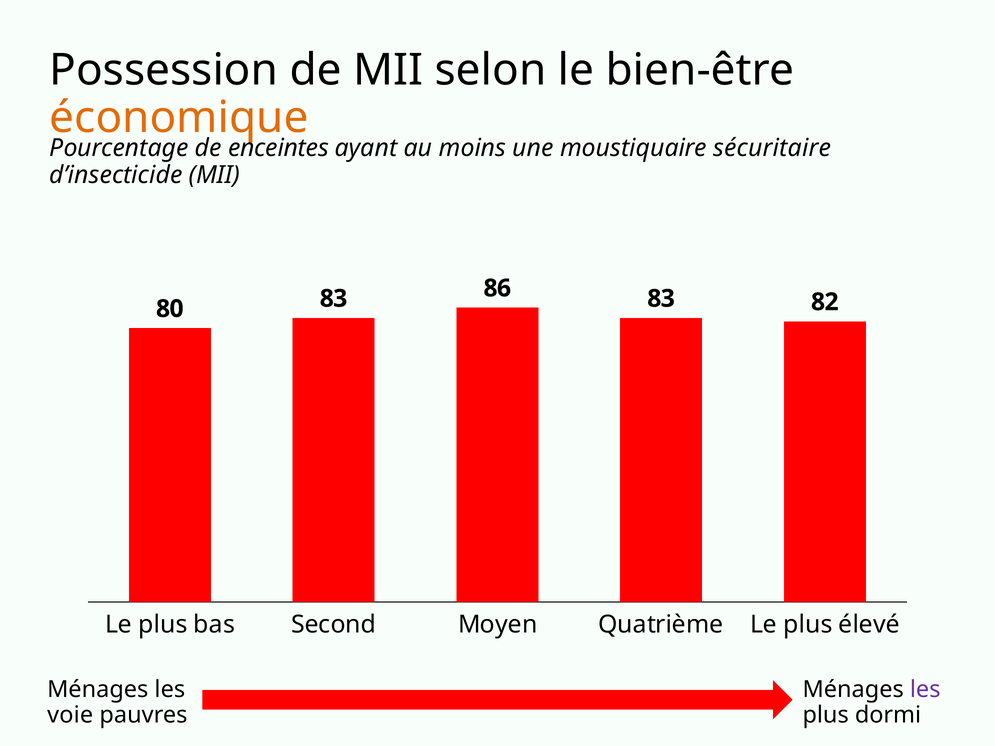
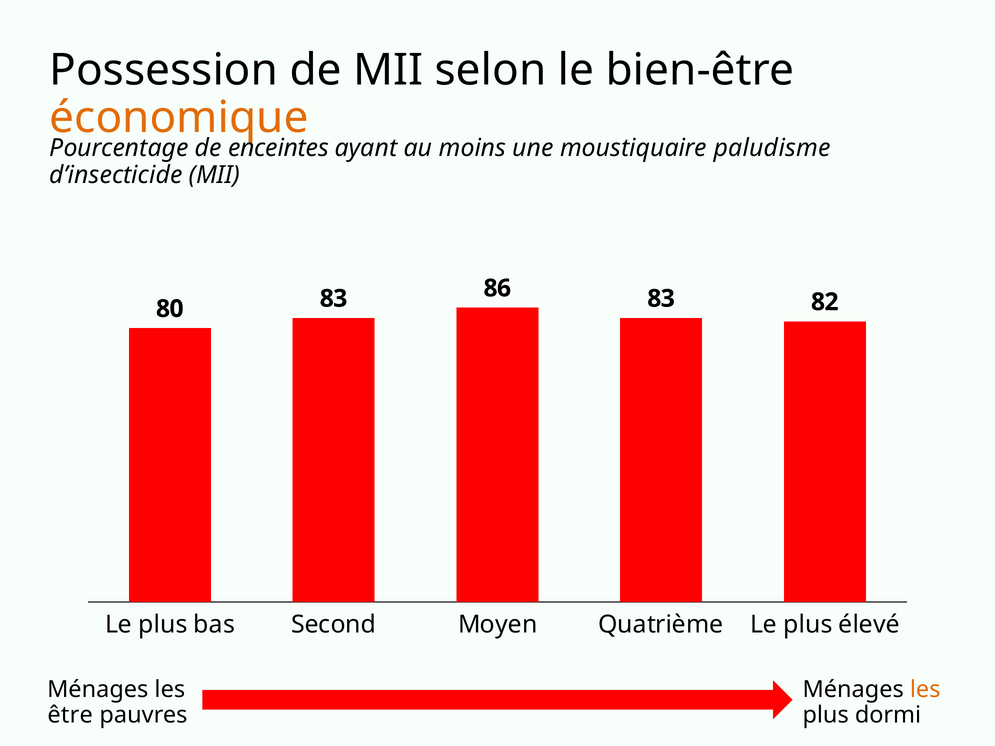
sécuritaire: sécuritaire -> paludisme (772, 148)
les colour: purple -> orange (925, 690)
voie: voie -> être (70, 715)
